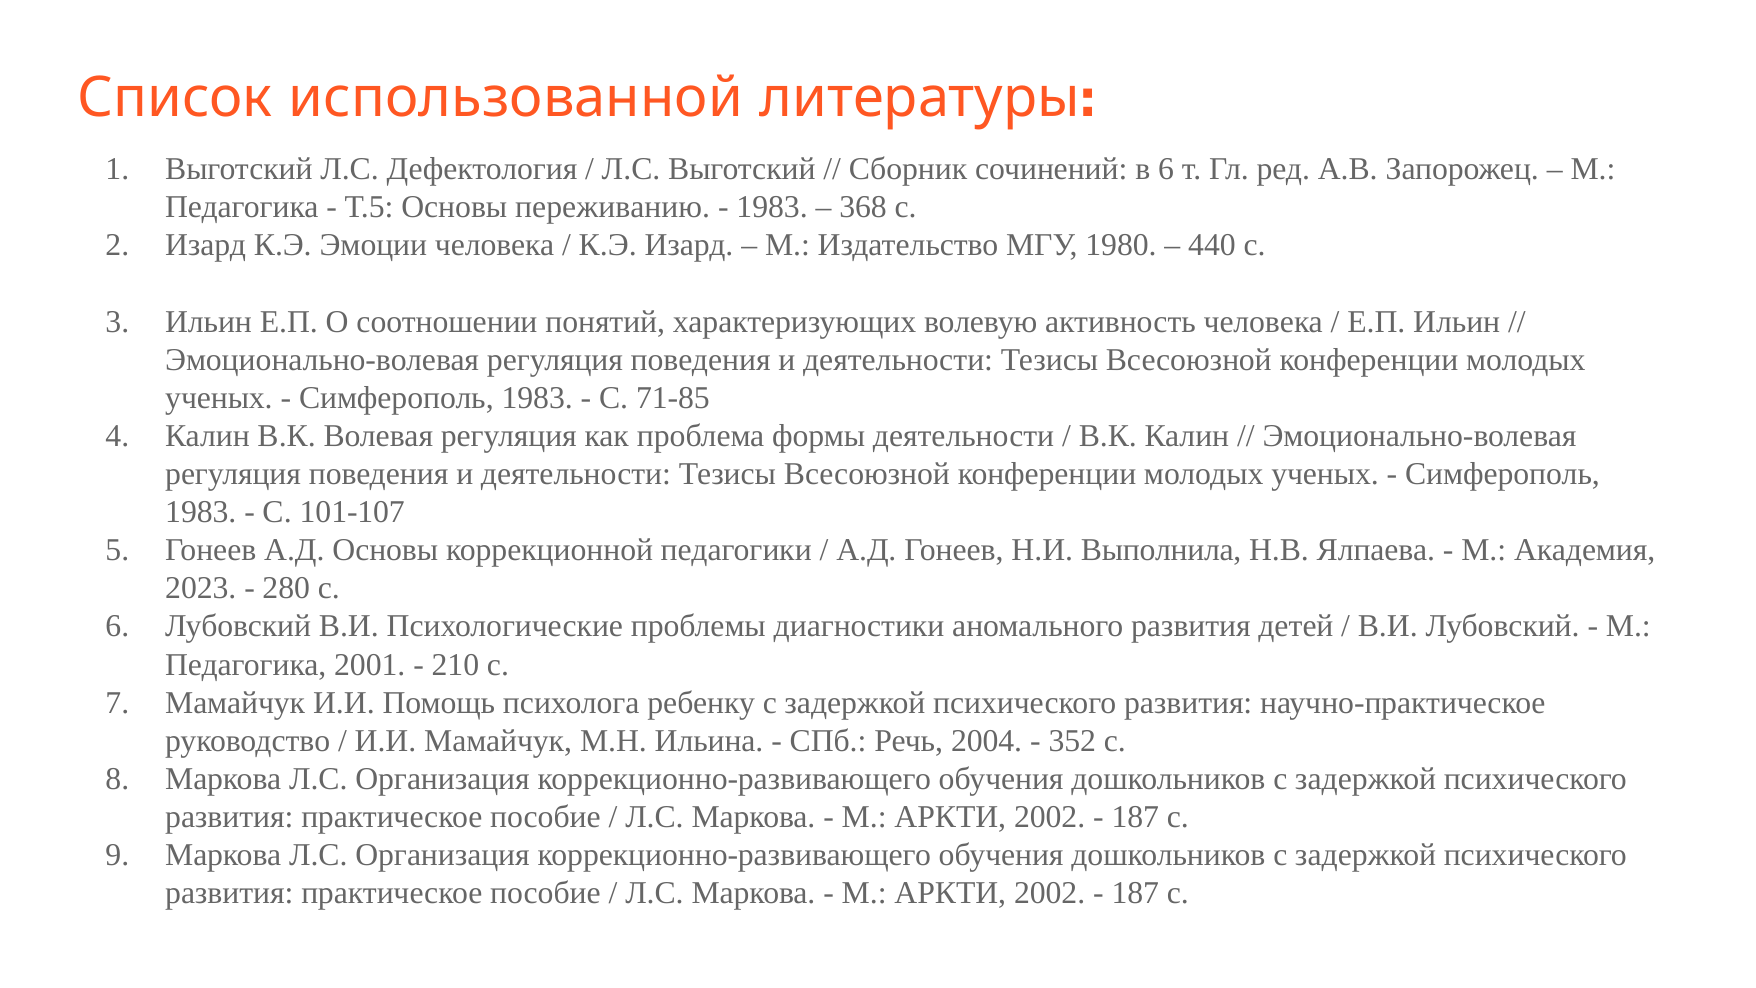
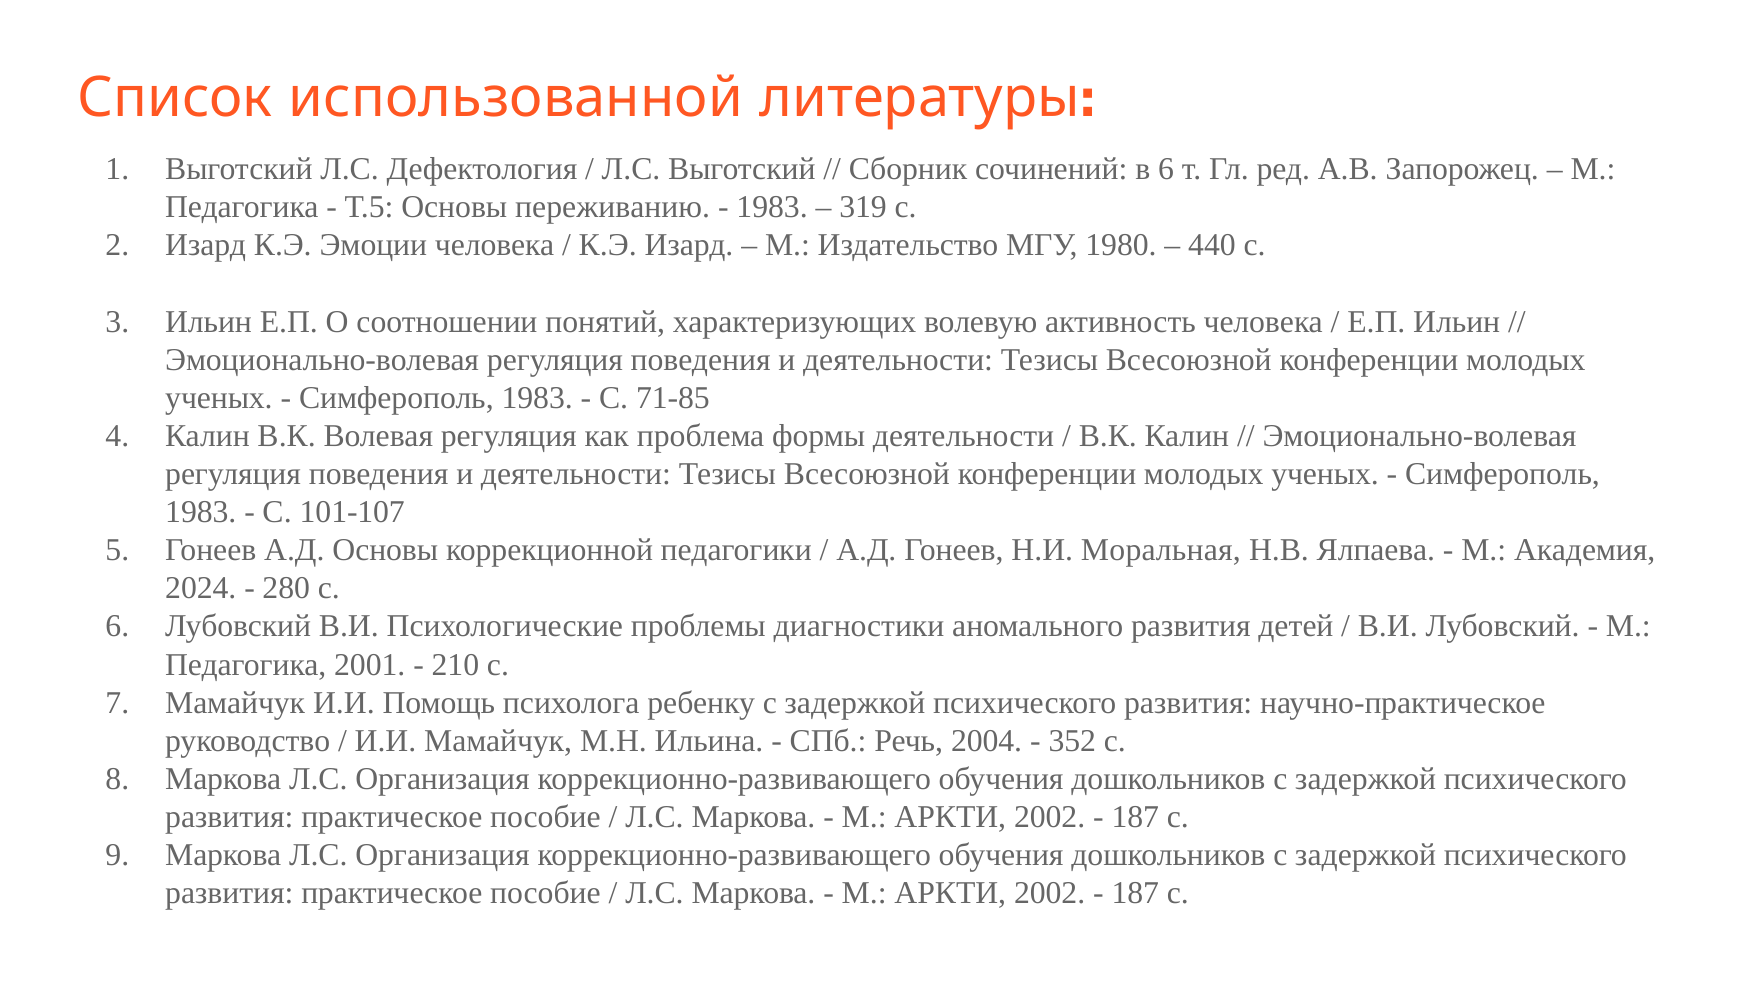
368: 368 -> 319 (863, 207)
Выполнила: Выполнила -> Моральная (1161, 550)
2023: 2023 -> 2024 (201, 588)
